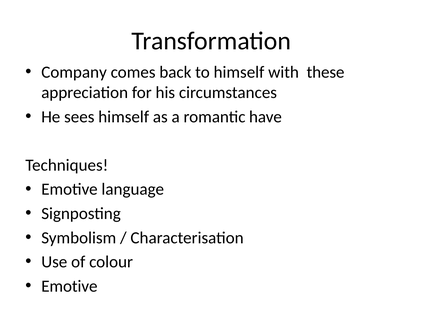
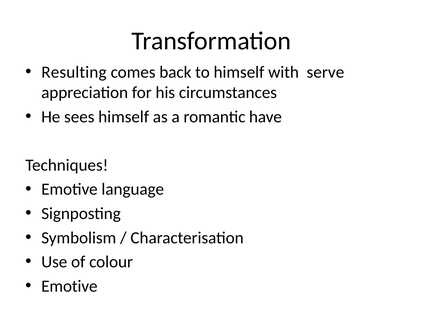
Company: Company -> Resulting (74, 72)
these: these -> serve (325, 72)
